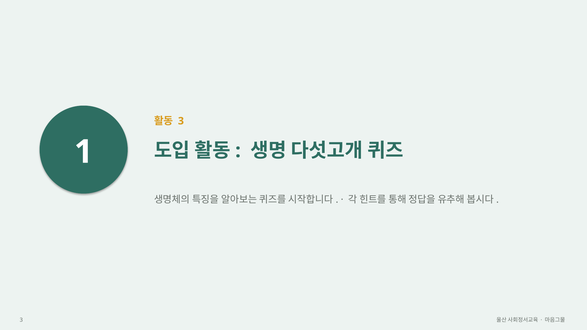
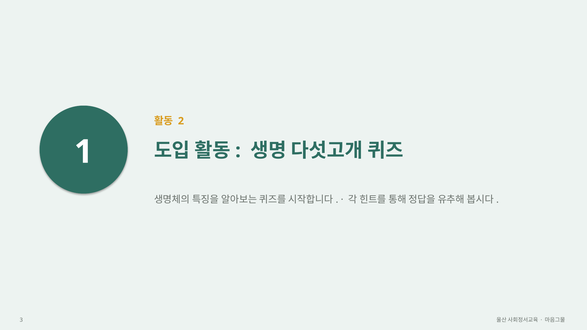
3: 3 -> 2 (181, 121)
